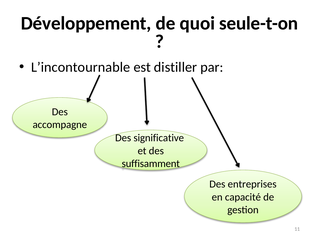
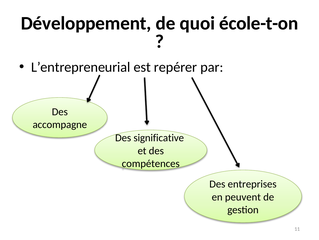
seule-t-on: seule-t-on -> école-t-on (259, 23)
L’incontournable: L’incontournable -> L’entrepreneurial (81, 67)
distiller: distiller -> repérer (176, 67)
suffisamment: suffisamment -> compétences (151, 163)
capacité: capacité -> peuvent (243, 196)
